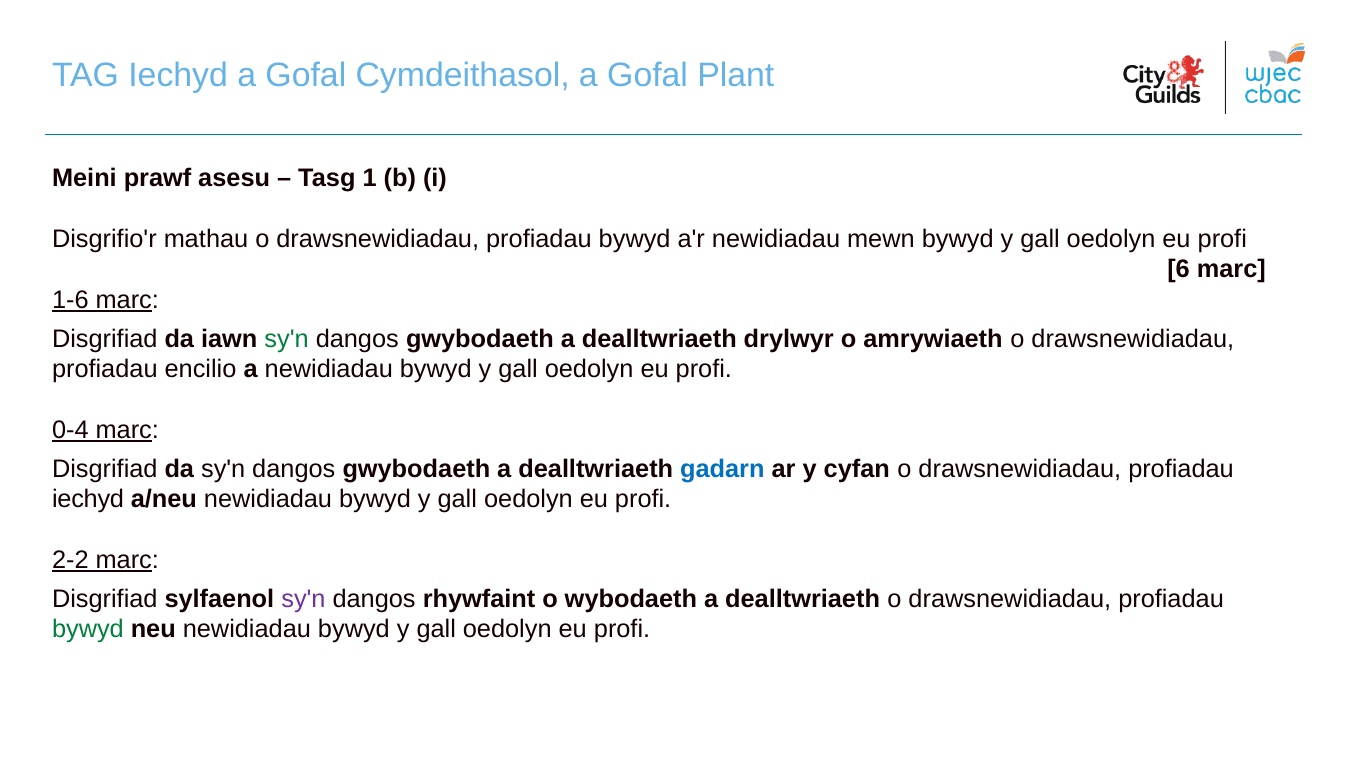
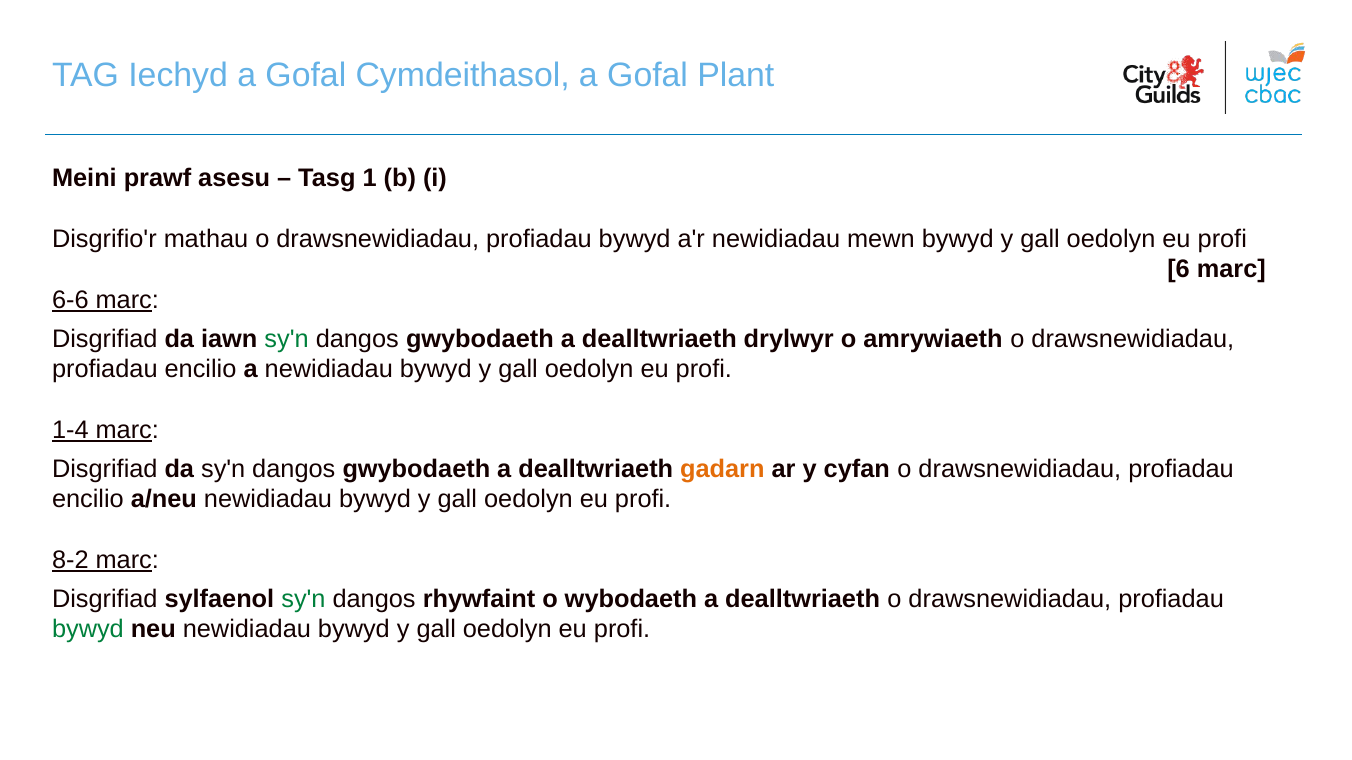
1-6: 1-6 -> 6-6 (70, 300)
0-4: 0-4 -> 1-4 (70, 430)
gadarn colour: blue -> orange (722, 469)
iechyd: iechyd -> encilio (88, 499)
2-2: 2-2 -> 8-2 (70, 560)
sy'n colour: purple -> green (303, 599)
